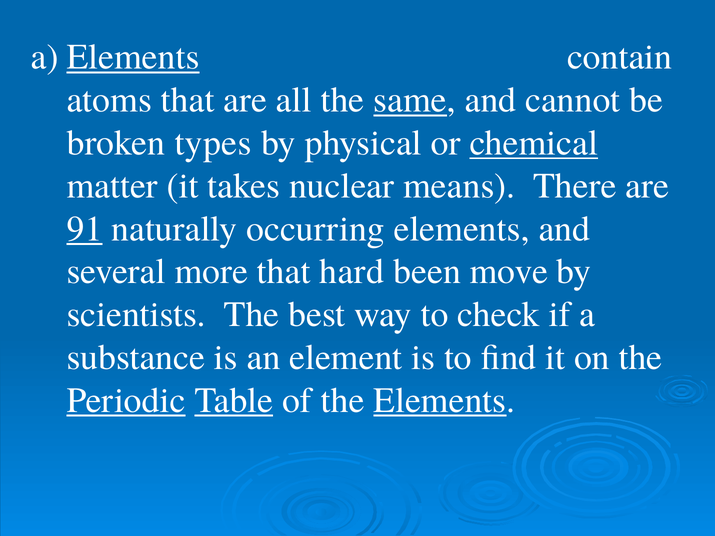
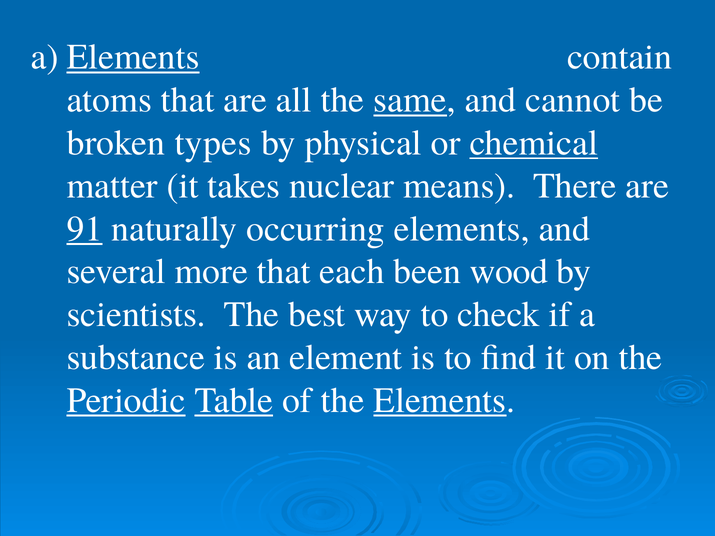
hard: hard -> each (352, 272)
move: move -> wood (509, 272)
